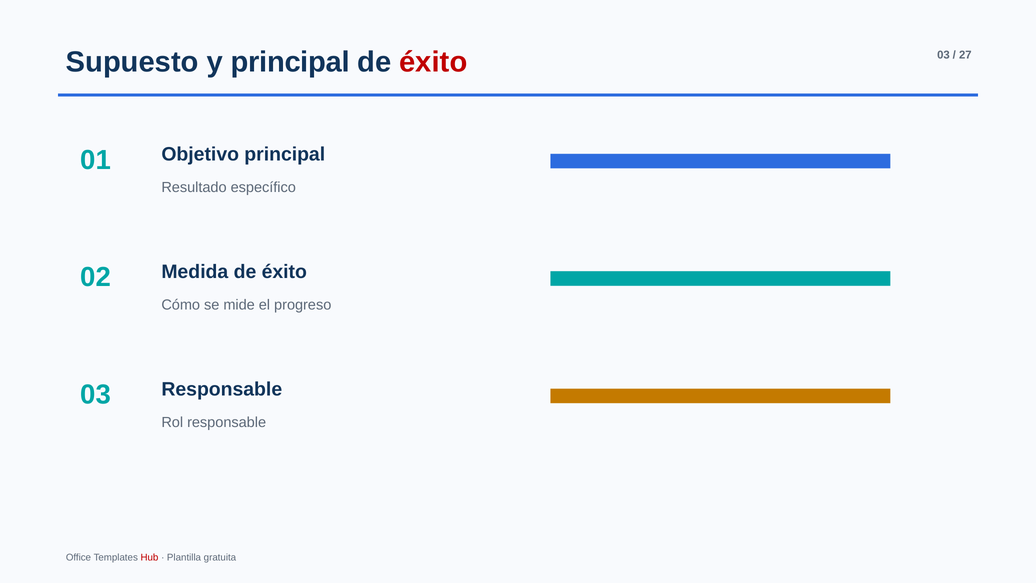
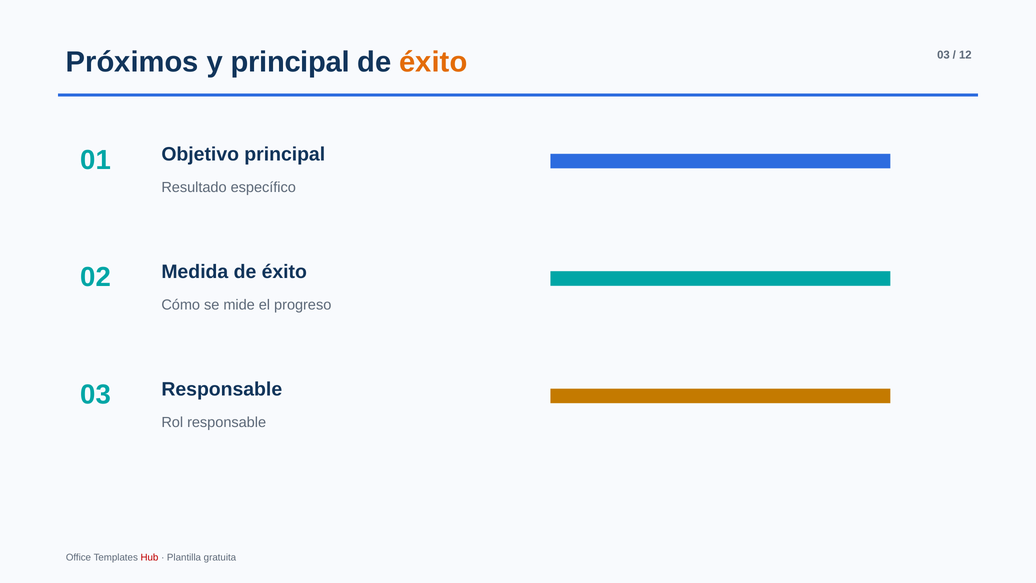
Supuesto: Supuesto -> Próximos (132, 62)
éxito colour: red -> orange (433, 62)
27: 27 -> 12 (965, 55)
